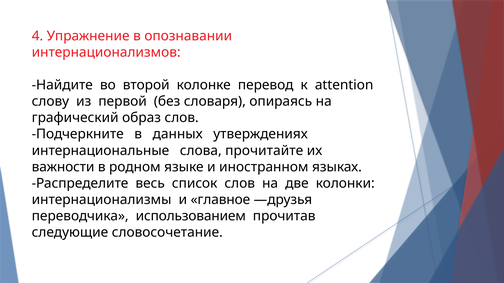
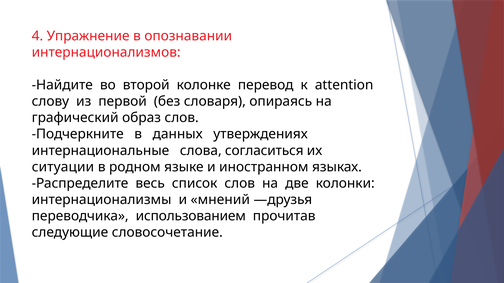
прочитайте: прочитайте -> согласиться (264, 151)
важности: важности -> ситуации (63, 167)
главное: главное -> мнений (220, 200)
